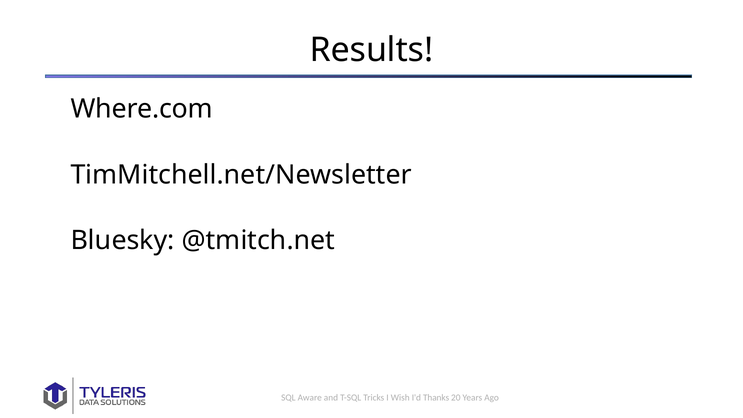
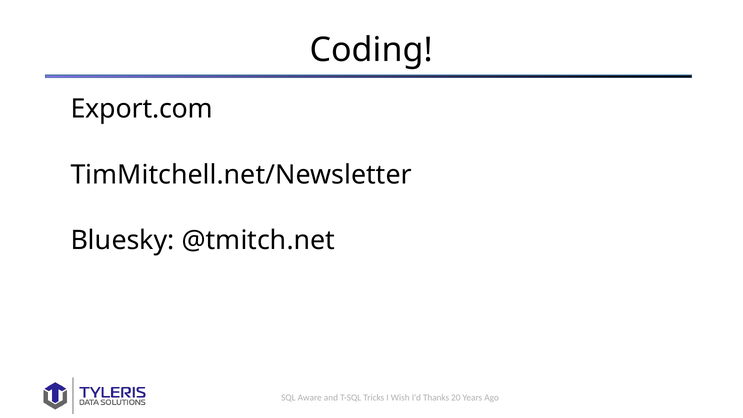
Results: Results -> Coding (371, 50)
Where.com: Where.com -> Export.com (142, 109)
